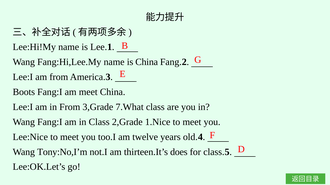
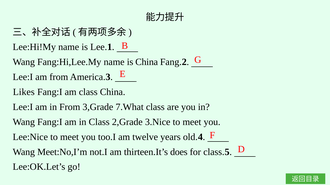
Boots: Boots -> Likes (24, 92)
am meet: meet -> class (88, 92)
1.Nice: 1.Nice -> 3.Nice (158, 122)
Tony:No,I’m: Tony:No,I’m -> Meet:No,I’m (62, 152)
